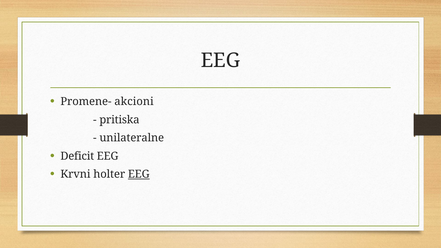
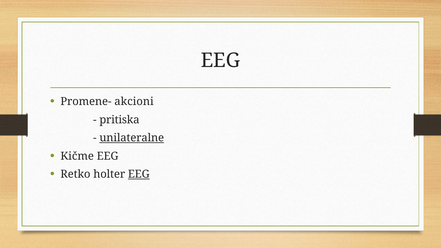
unilateralne underline: none -> present (132, 138)
Deficit: Deficit -> Kičme (77, 156)
Krvni: Krvni -> Retko (75, 174)
